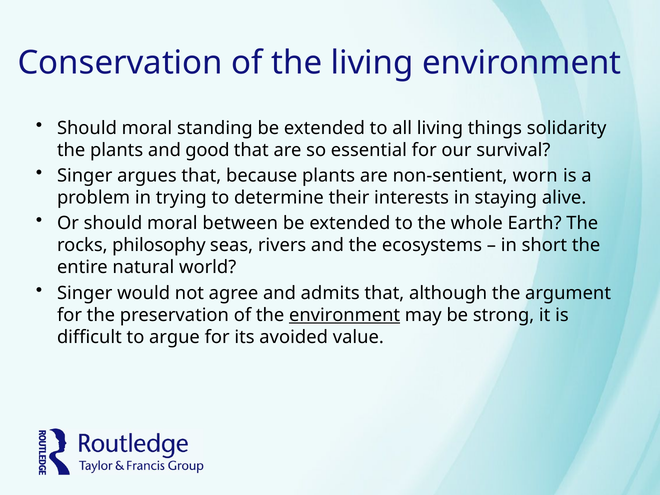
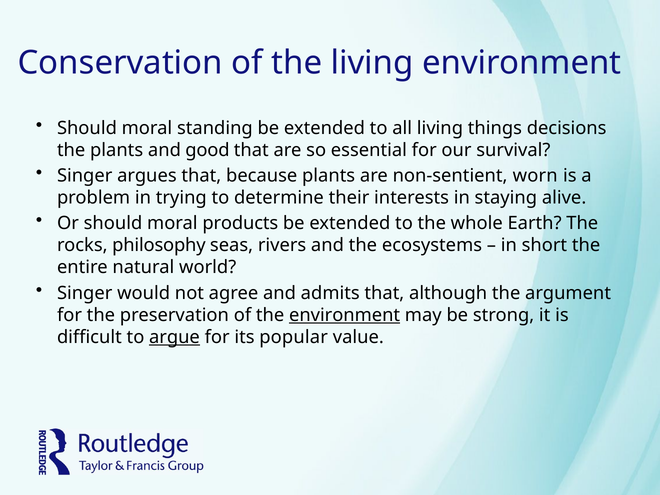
solidarity: solidarity -> decisions (567, 128)
between: between -> products (240, 223)
argue underline: none -> present (174, 337)
avoided: avoided -> popular (294, 337)
